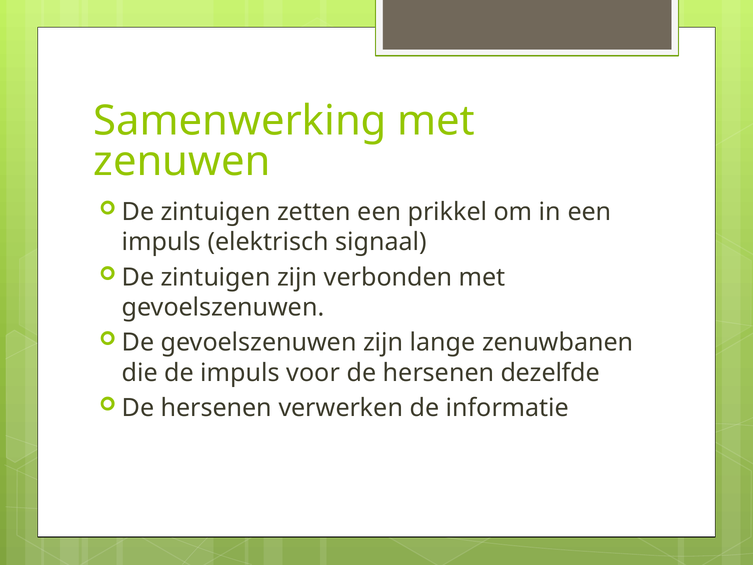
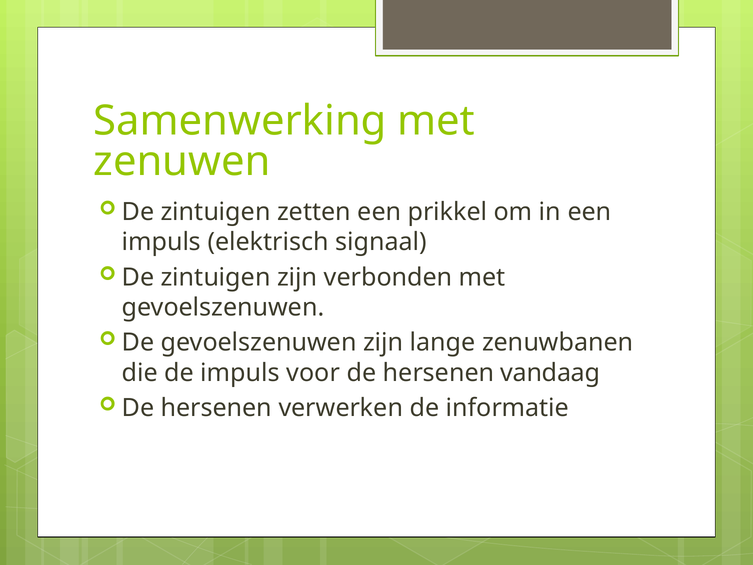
dezelfde: dezelfde -> vandaag (550, 373)
